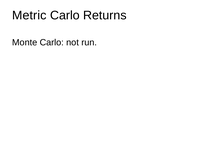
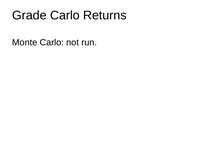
Metric: Metric -> Grade (29, 15)
